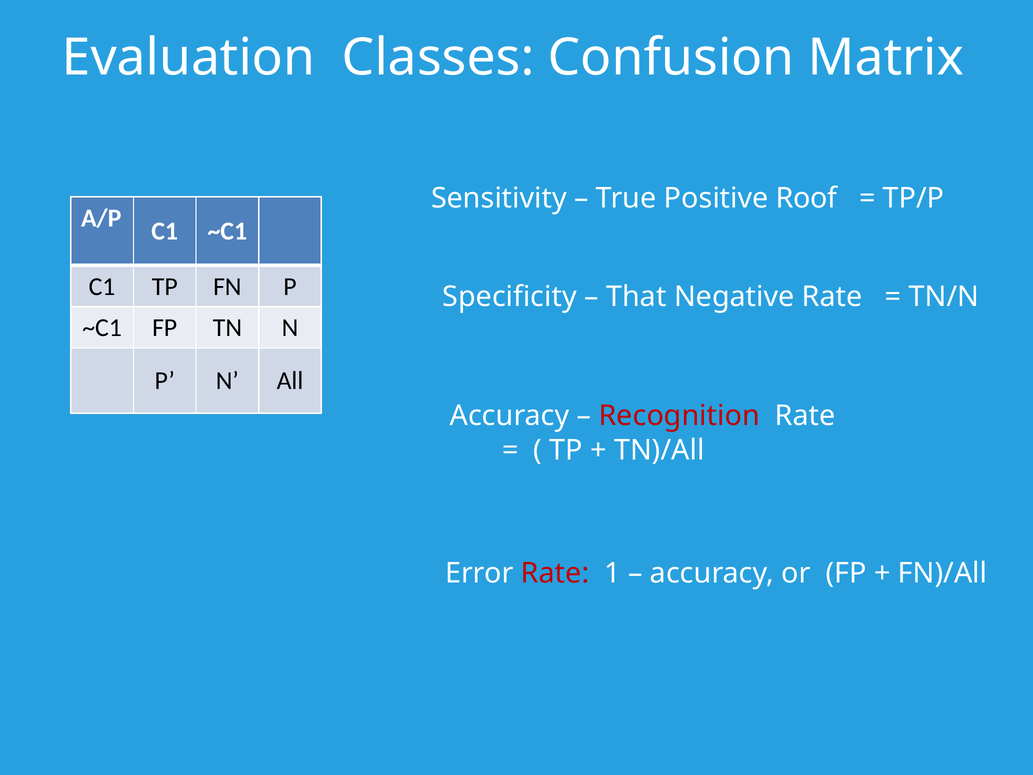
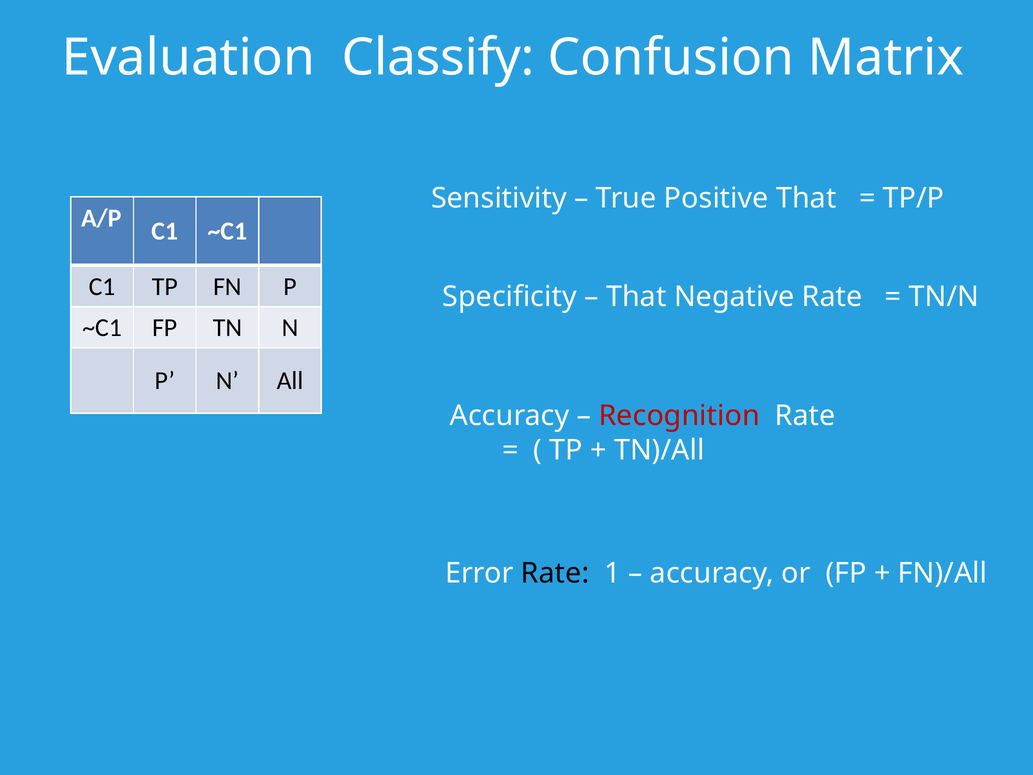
Classes: Classes -> Classify (438, 58)
Positive Roof: Roof -> That (806, 198)
Rate colour: red -> black (555, 573)
